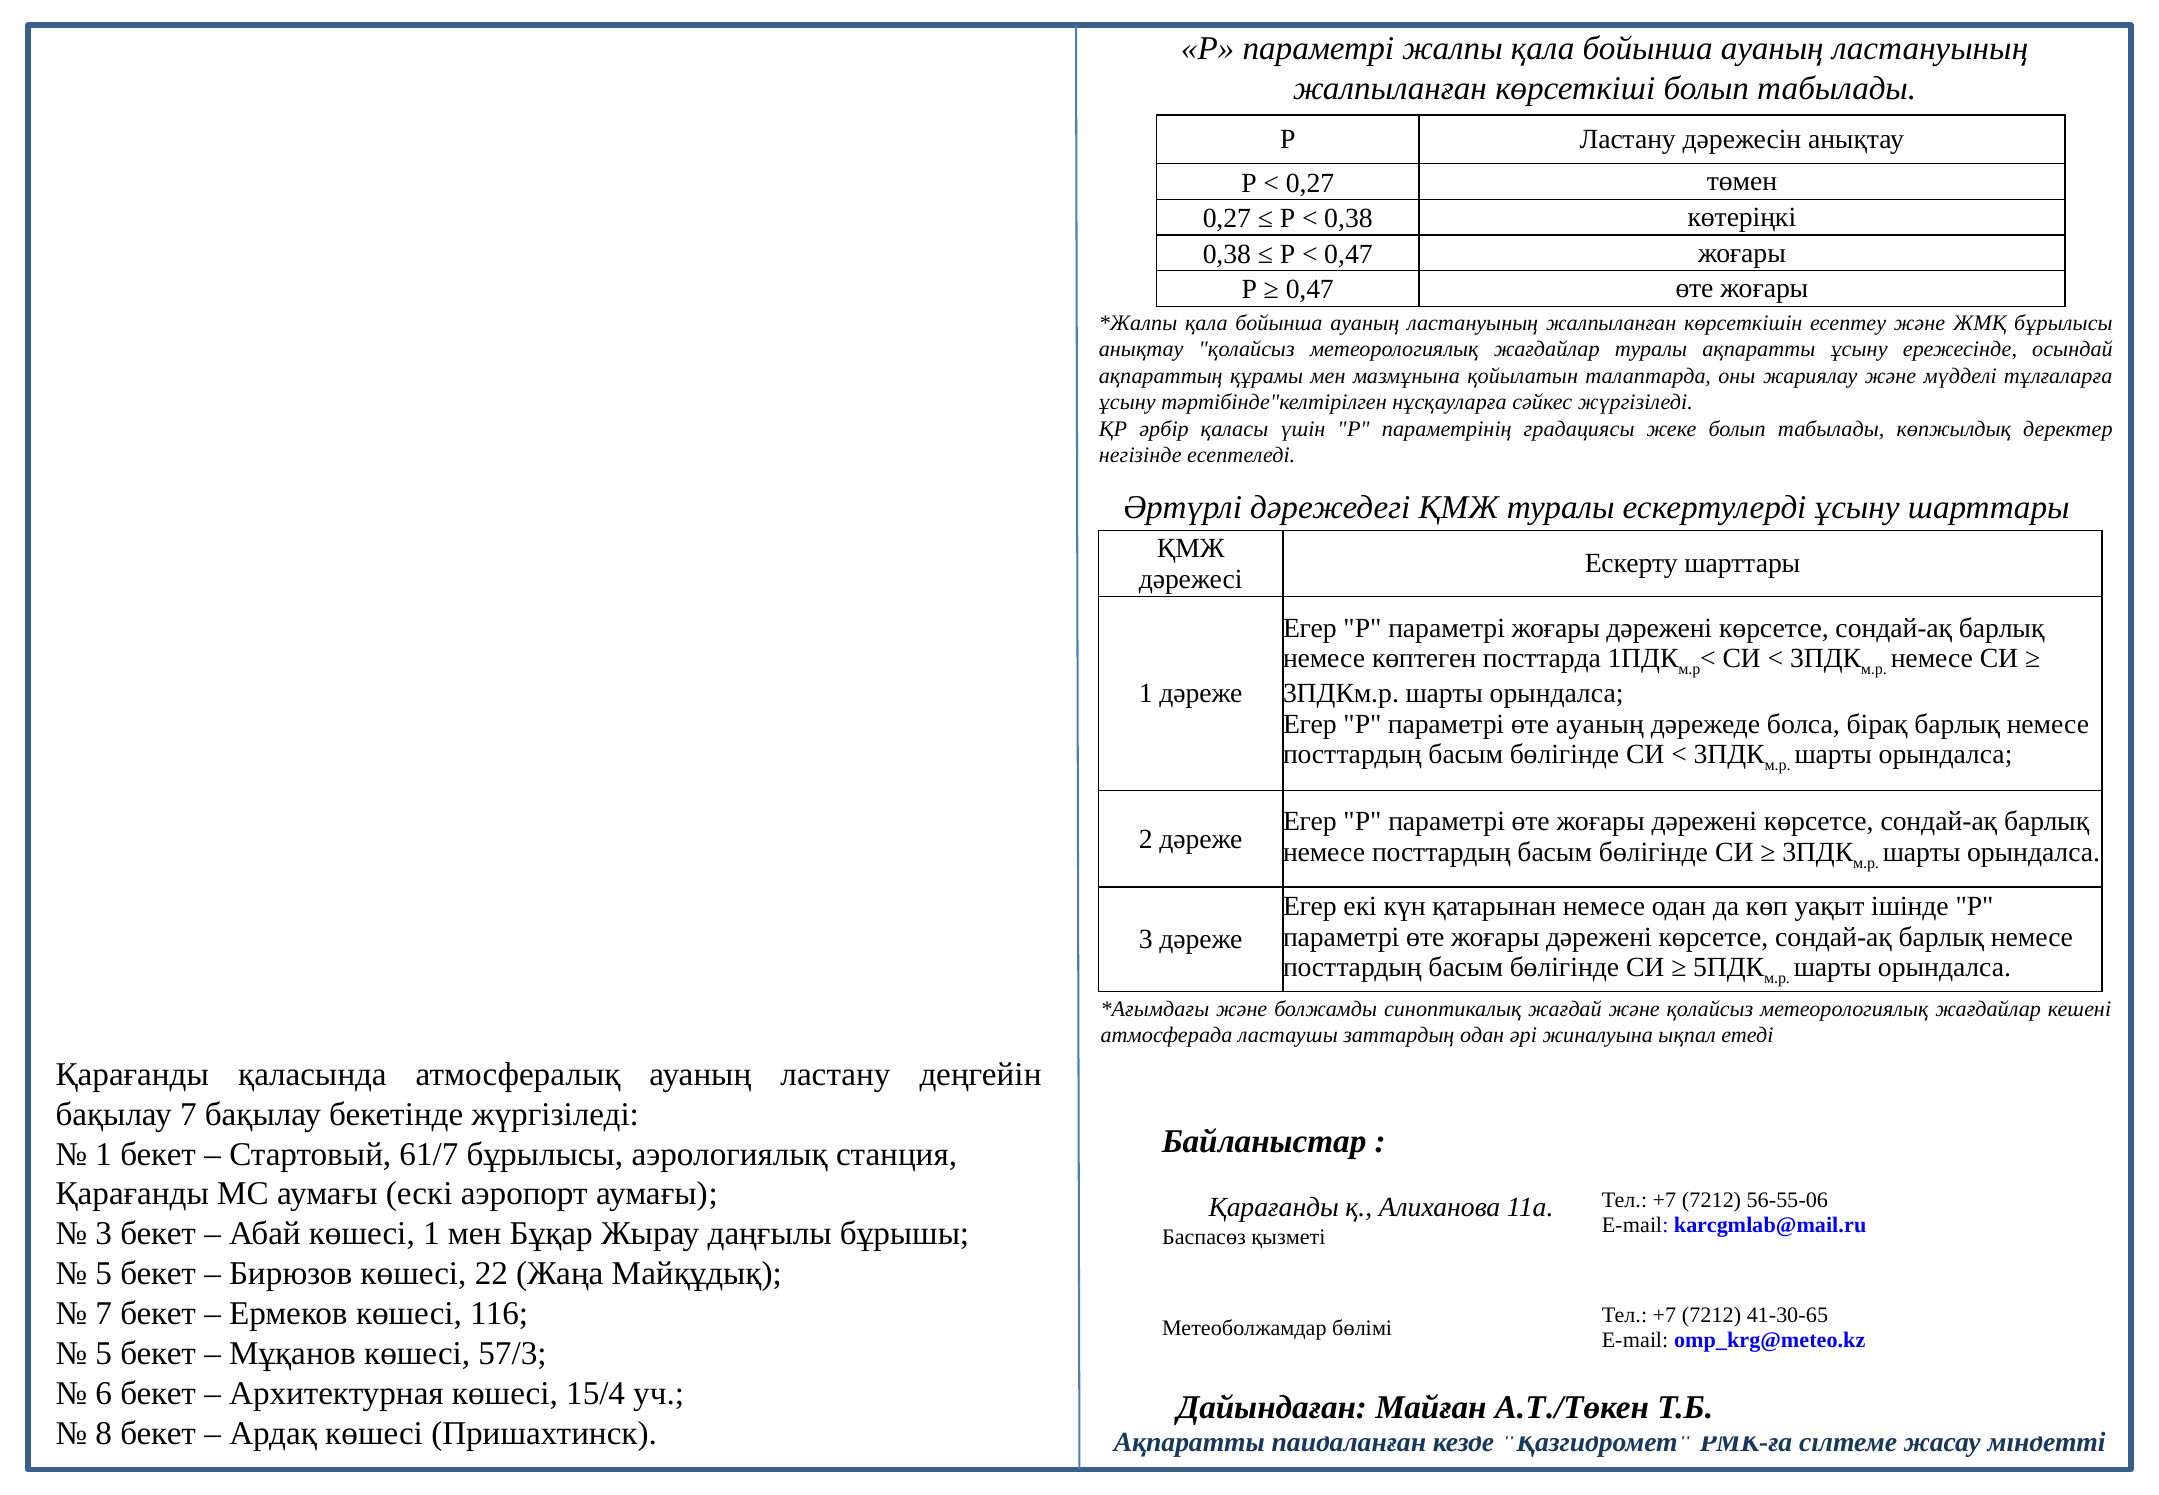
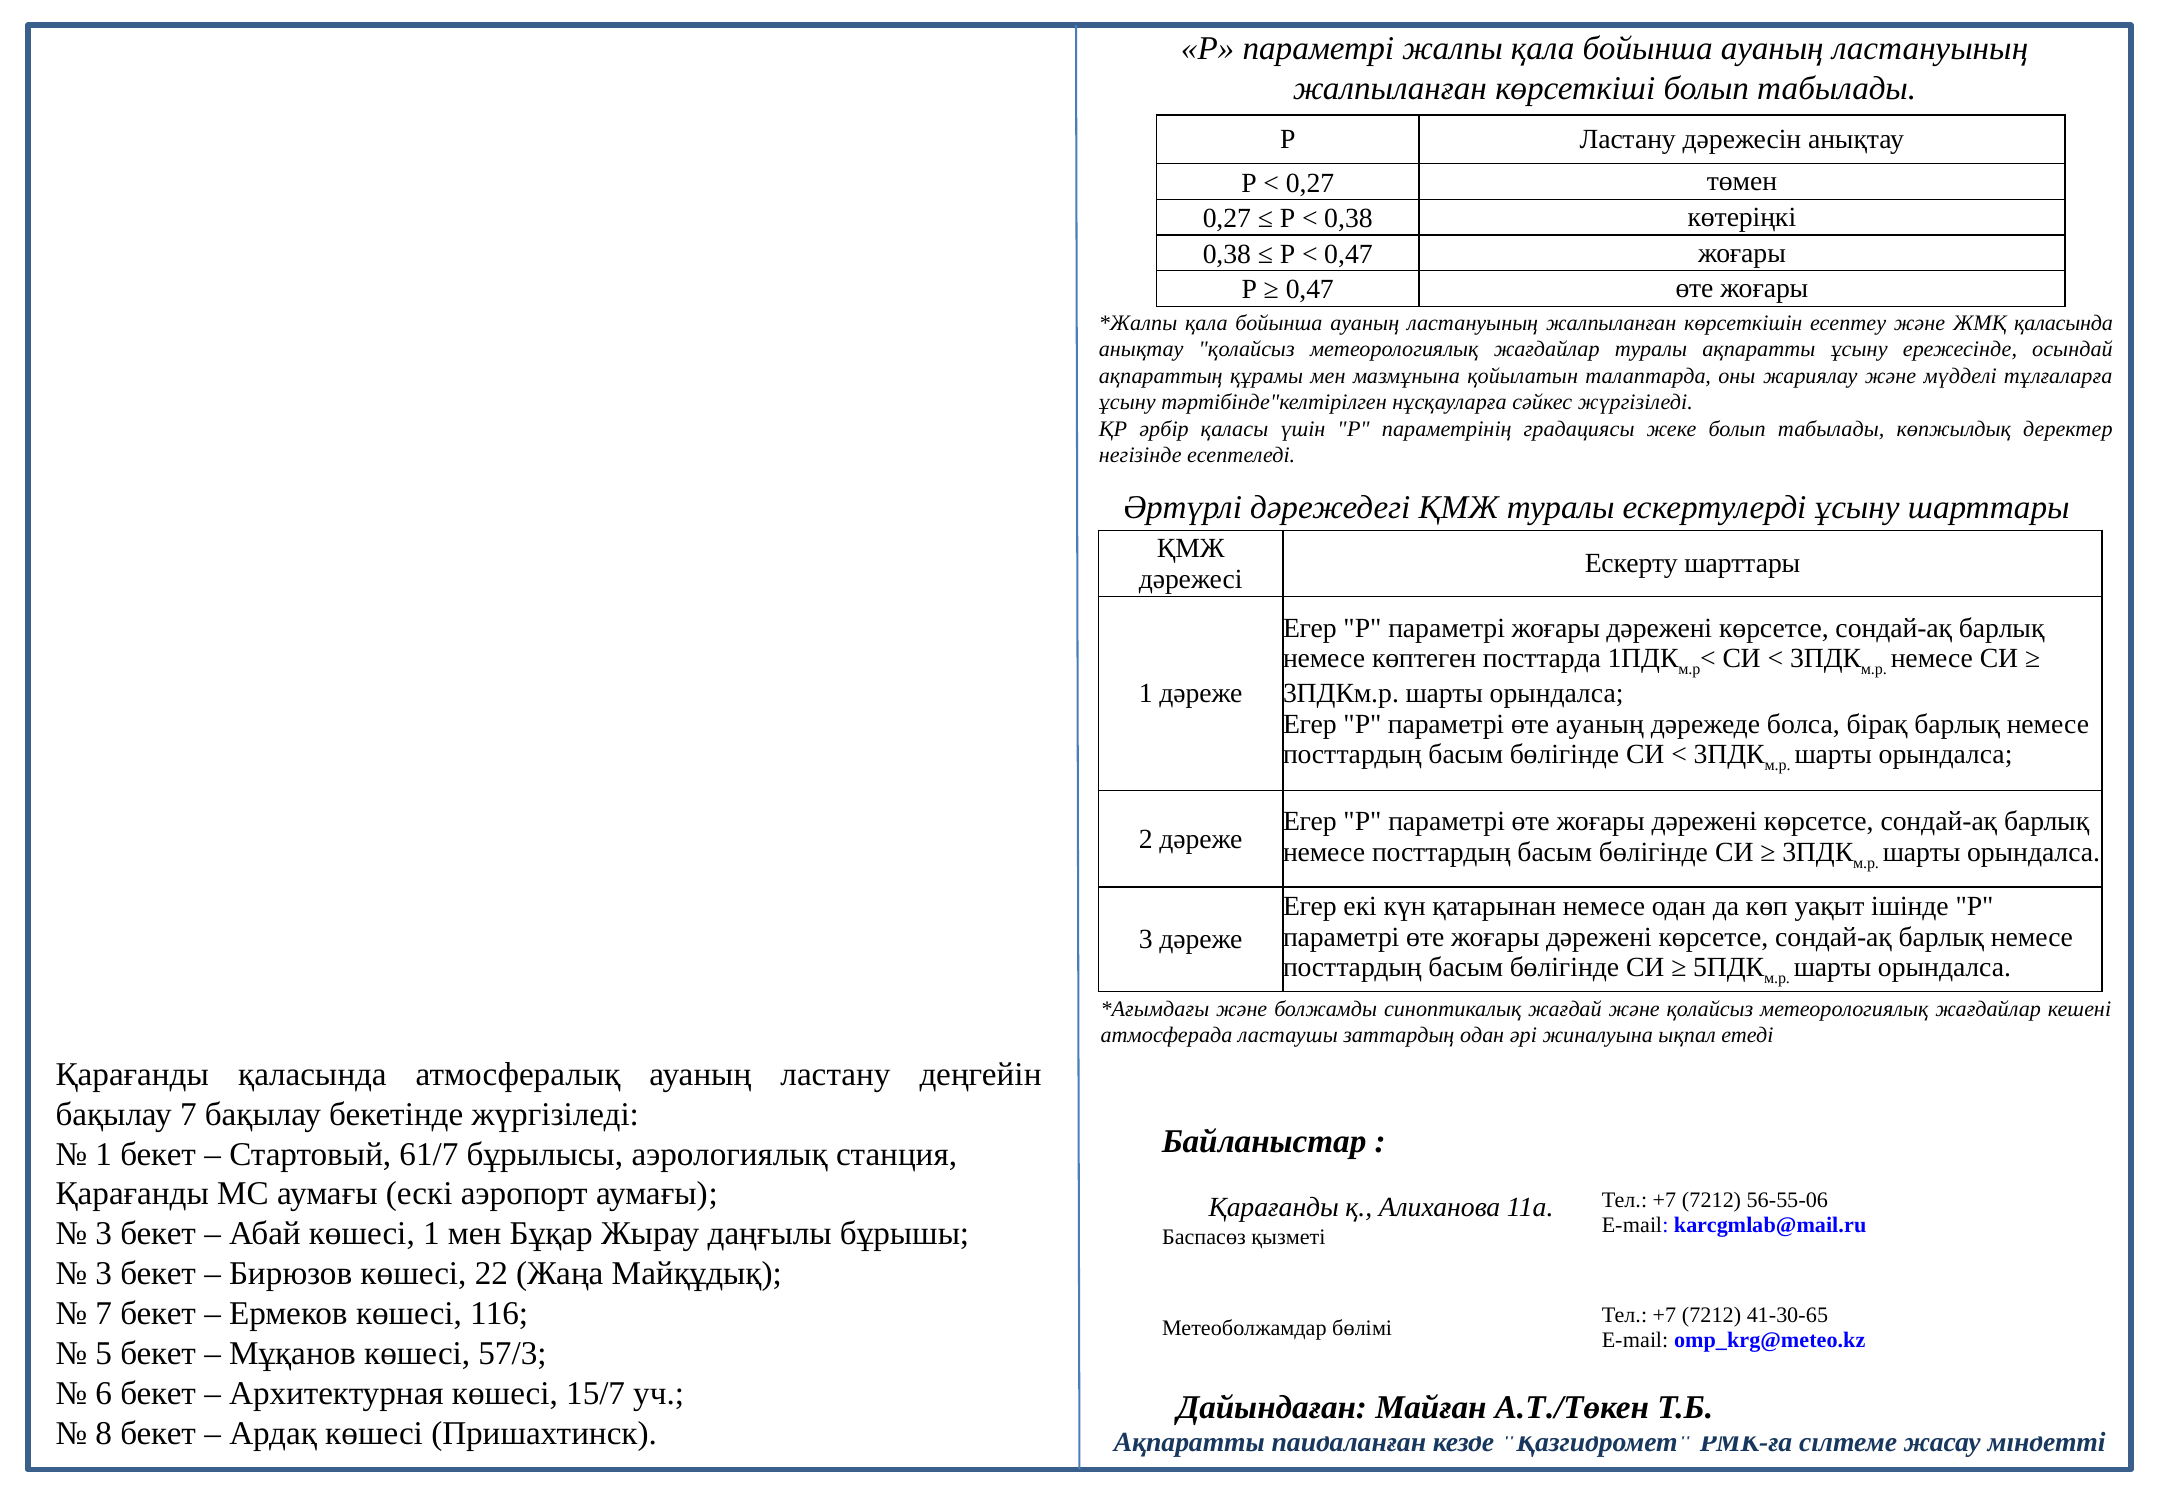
ЖМҚ бұрылысы: бұрылысы -> қаласында (2064, 323)
5: 5 -> 3 (104, 1273)
15/4: 15/4 -> 15/7 (596, 1393)
